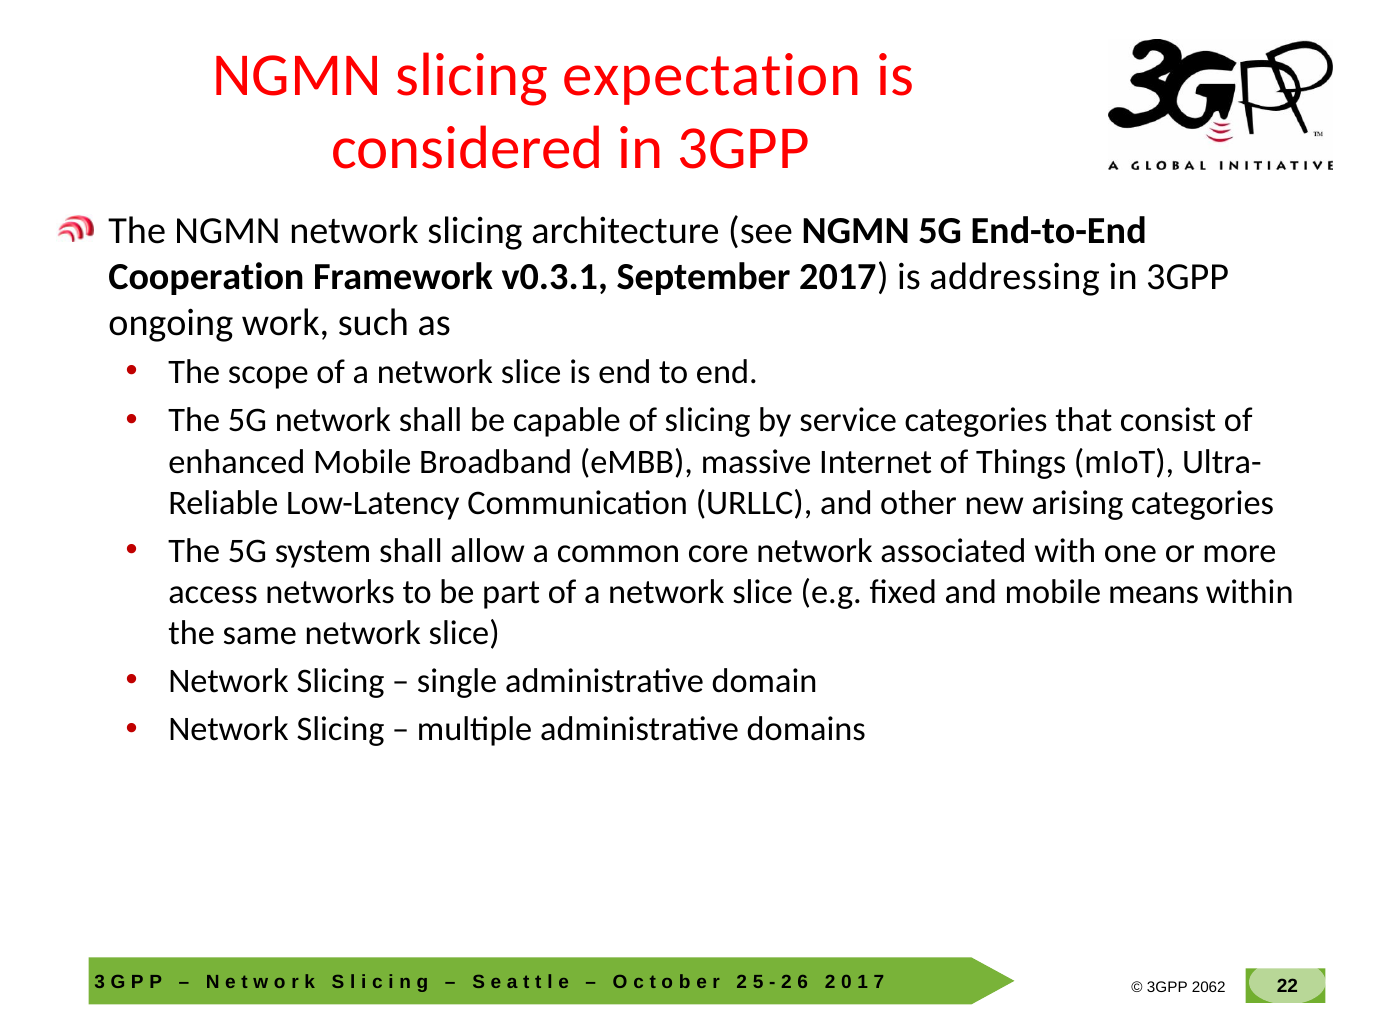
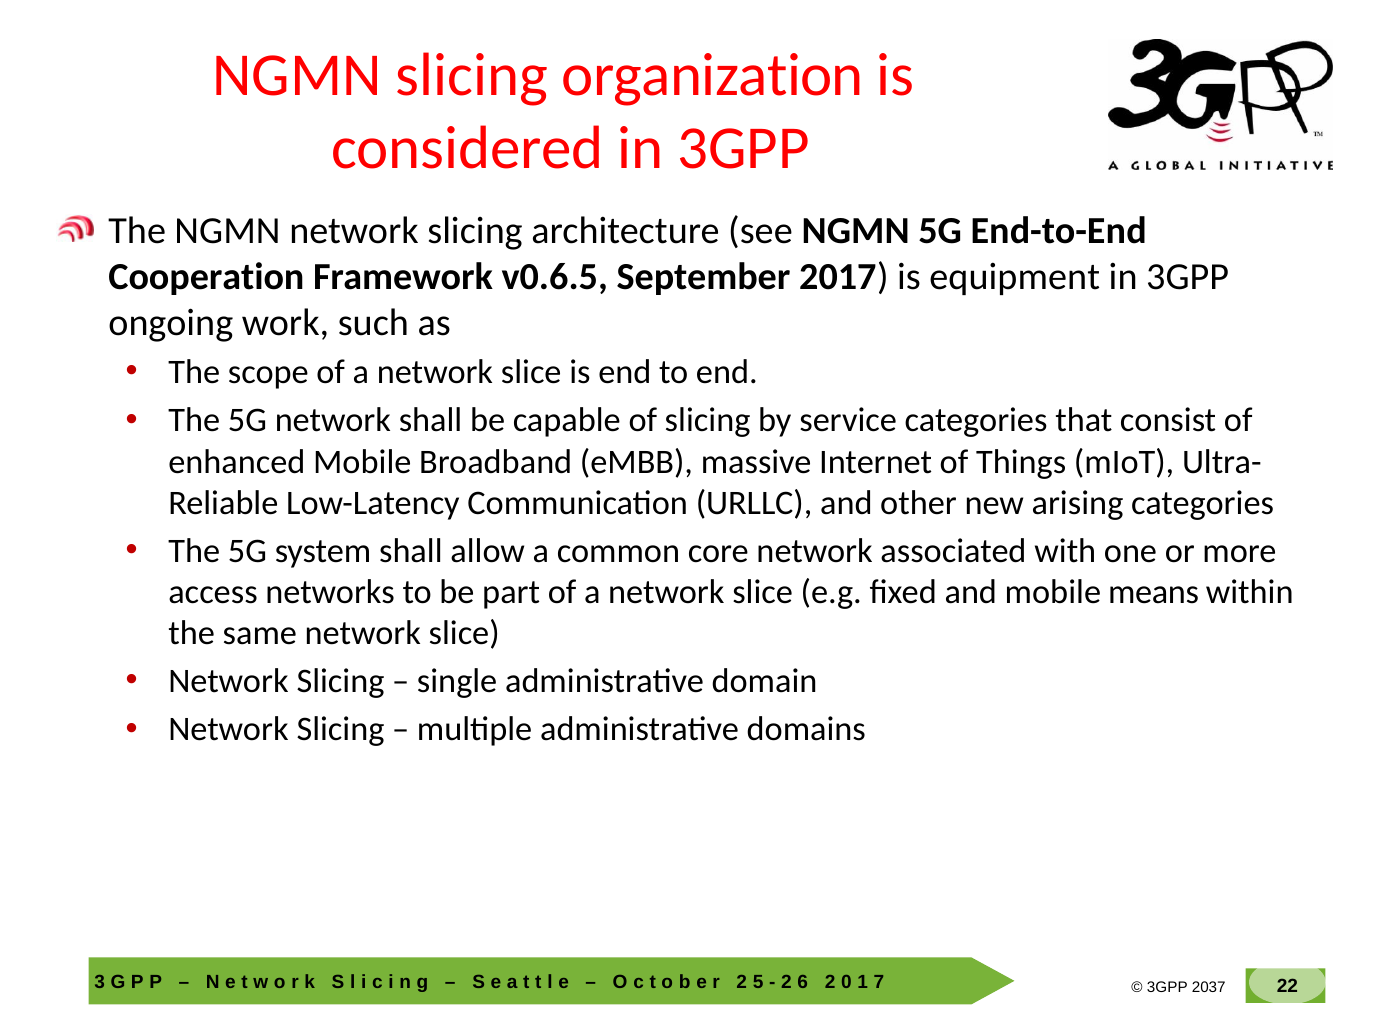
expectation: expectation -> organization (713, 76)
v0.3.1: v0.3.1 -> v0.6.5 (555, 277)
addressing: addressing -> equipment (1015, 277)
2062: 2062 -> 2037 (1209, 987)
